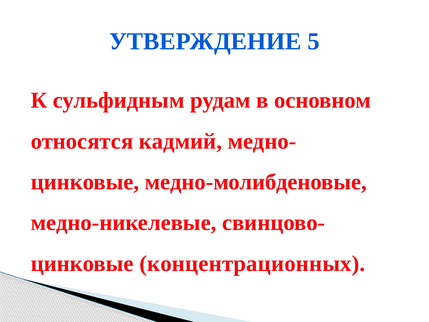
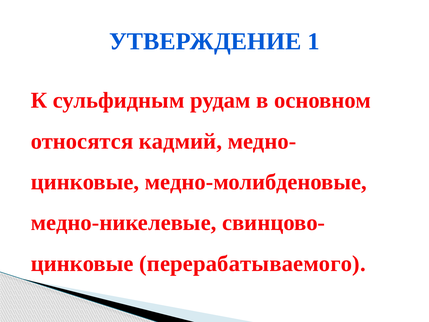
5: 5 -> 1 (314, 41)
концентрационных: концентрационных -> перерабатываемого (252, 263)
